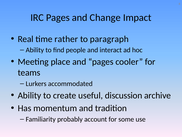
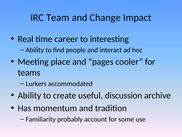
IRC Pages: Pages -> Team (58, 18)
rather: rather -> career (66, 39)
paragraph: paragraph -> interesting (109, 39)
